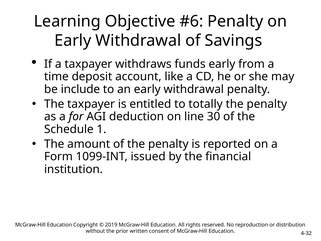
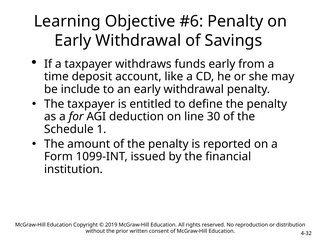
totally: totally -> define (206, 104)
